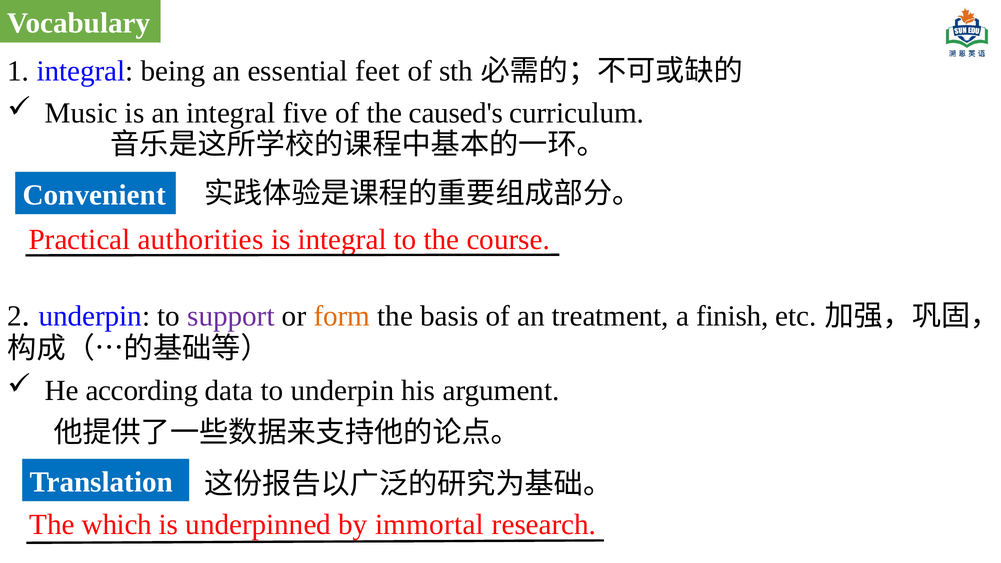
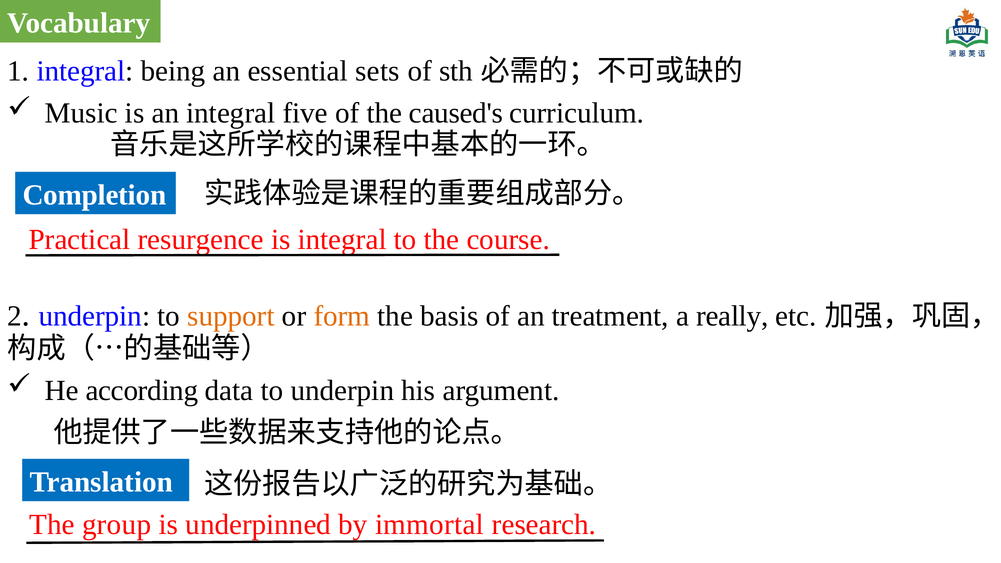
feet: feet -> sets (377, 71)
Convenient: Convenient -> Completion (94, 195)
authorities: authorities -> resurgence (201, 239)
support colour: purple -> orange (231, 316)
finish: finish -> really (732, 316)
which: which -> group (117, 524)
